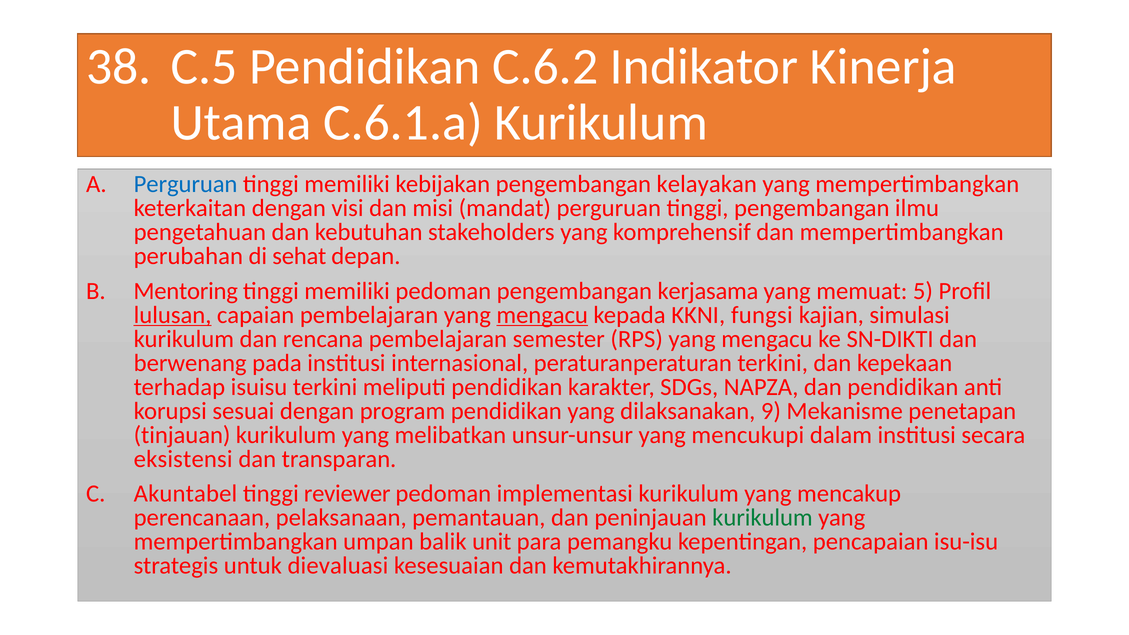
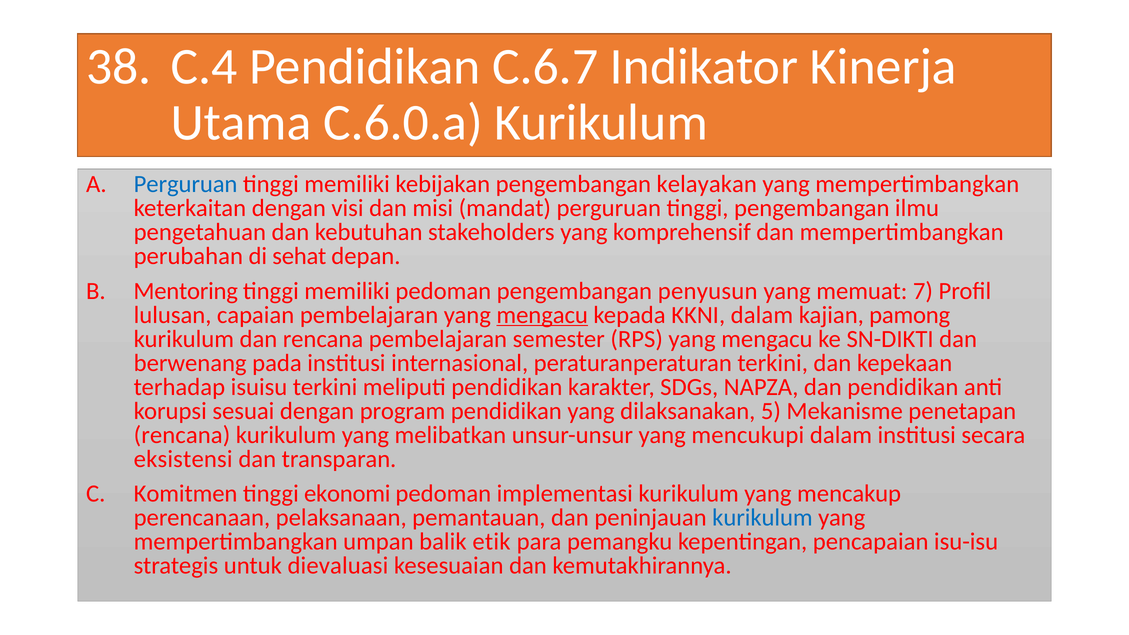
C.5: C.5 -> C.4 (204, 67)
C.6.2: C.6.2 -> C.6.7 (545, 67)
C.6.1.a: C.6.1.a -> C.6.0.a (403, 123)
kerjasama: kerjasama -> penyusun (708, 291)
5: 5 -> 7 (923, 291)
lulusan underline: present -> none (173, 315)
KKNI fungsi: fungsi -> dalam (762, 315)
simulasi: simulasi -> pamong (910, 315)
9: 9 -> 5 (771, 411)
tinjauan: tinjauan -> rencana (182, 435)
Akuntabel: Akuntabel -> Komitmen (186, 493)
reviewer: reviewer -> ekonomi (347, 493)
kurikulum colour: green -> blue (762, 517)
unit: unit -> etik (492, 541)
